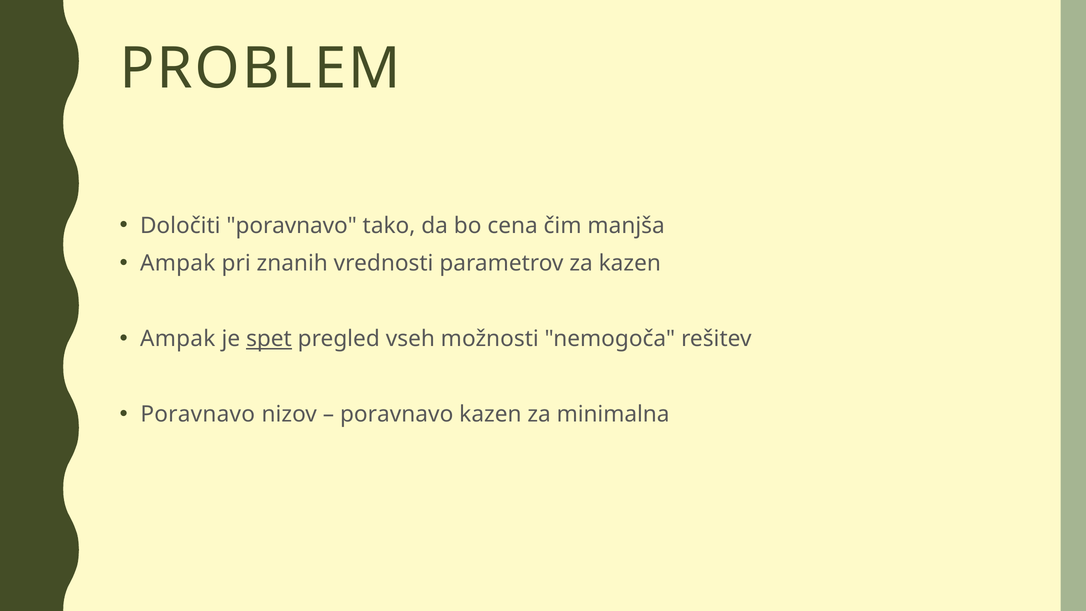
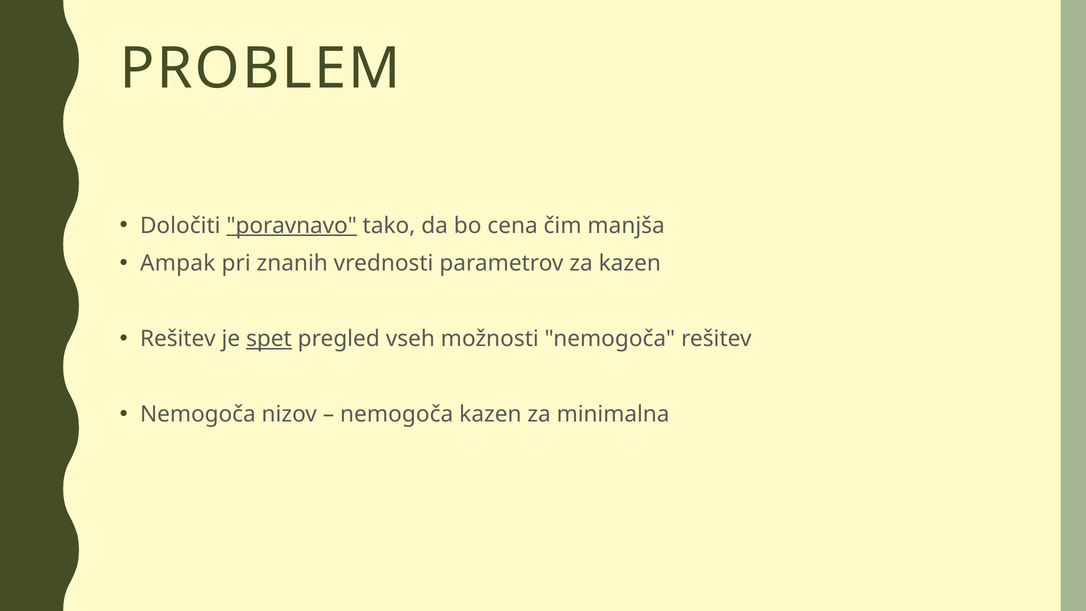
poravnavo underline: none -> present (292, 226)
Ampak: Ampak -> Rešitev (178, 339)
Poravnavo: Poravnavo -> Nemogoča (198, 414)
poravnavo: poravnavo -> nemogoča (397, 414)
